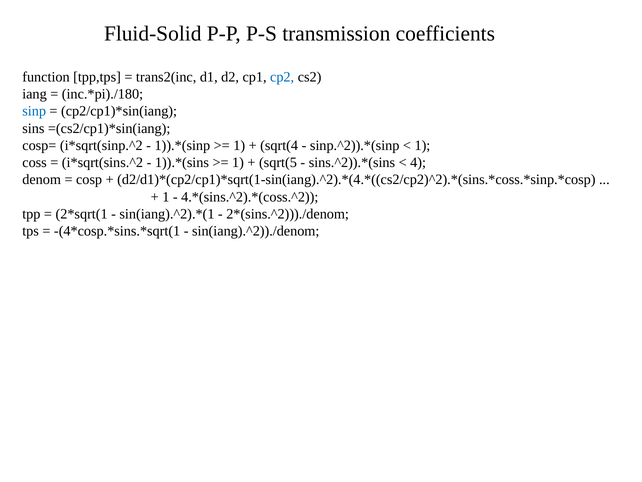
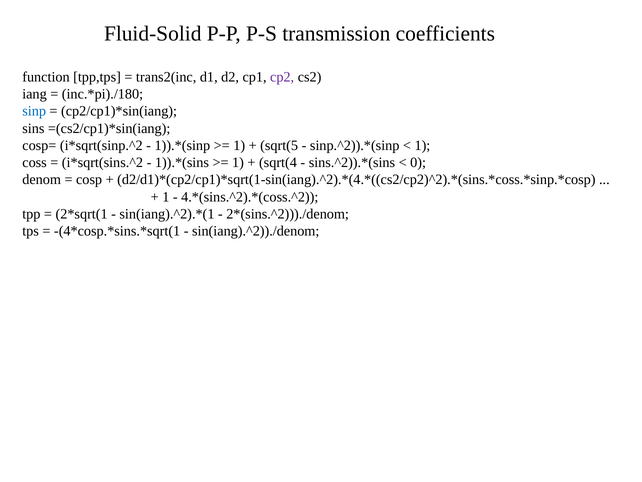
cp2 colour: blue -> purple (282, 77)
sqrt(4: sqrt(4 -> sqrt(5 (279, 145)
sqrt(5: sqrt(5 -> sqrt(4 (278, 162)
4: 4 -> 0 (418, 162)
